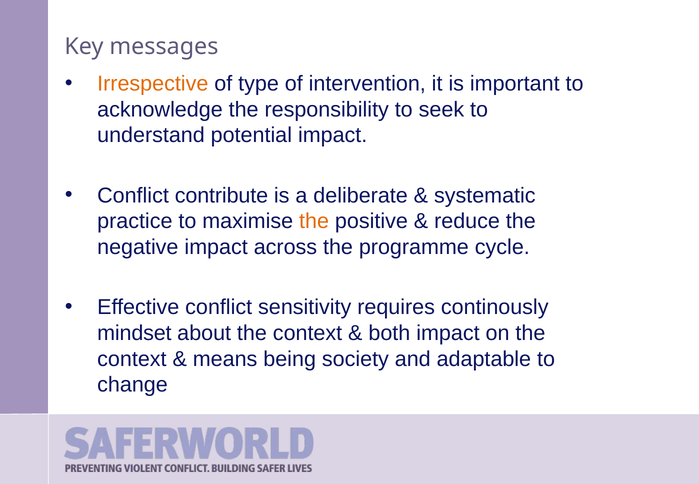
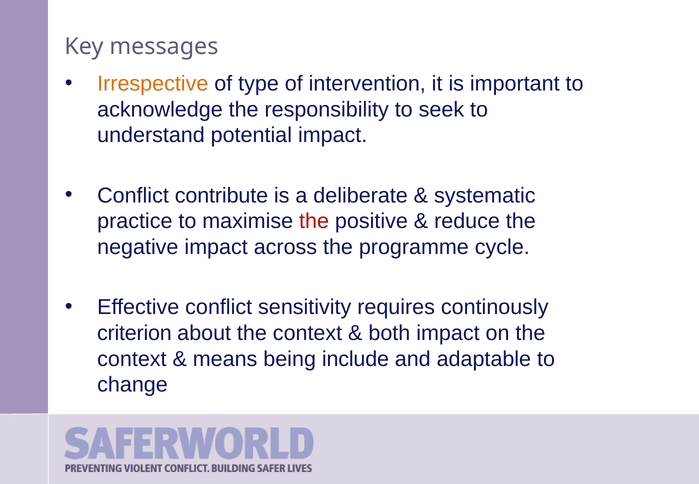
the colour: orange -> red (314, 221)
mindset: mindset -> criterion (134, 333)
society: society -> include (355, 359)
